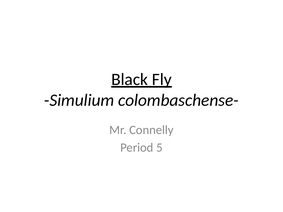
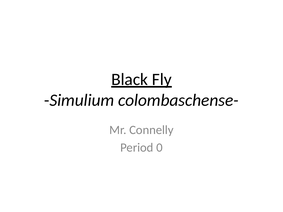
5: 5 -> 0 (159, 148)
